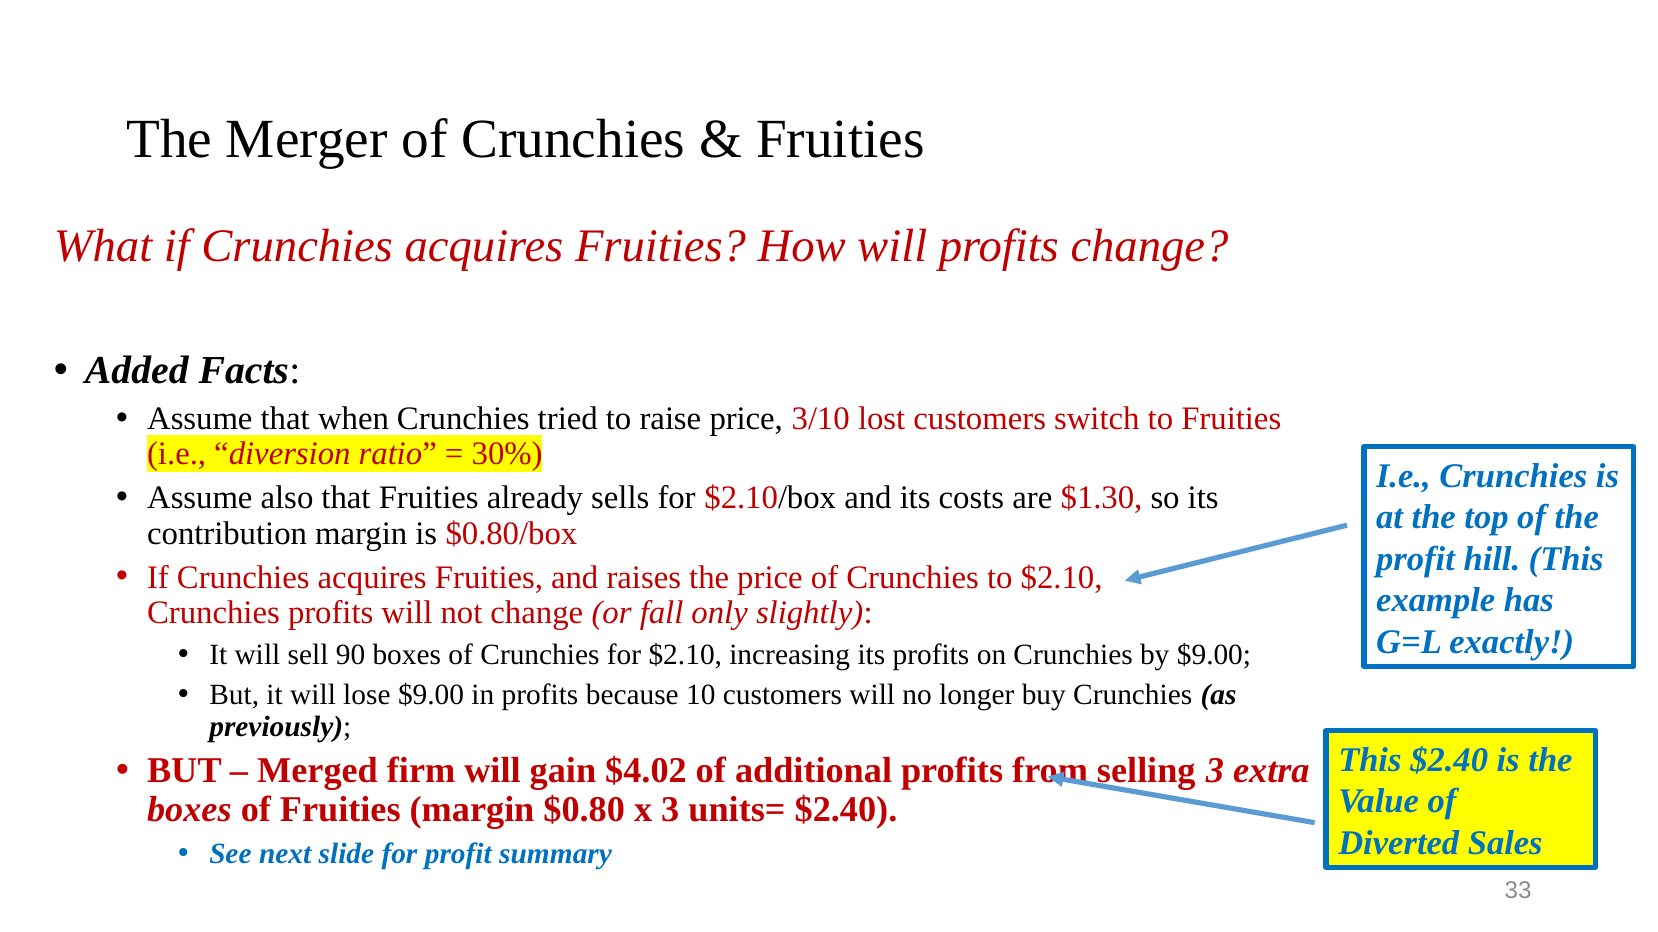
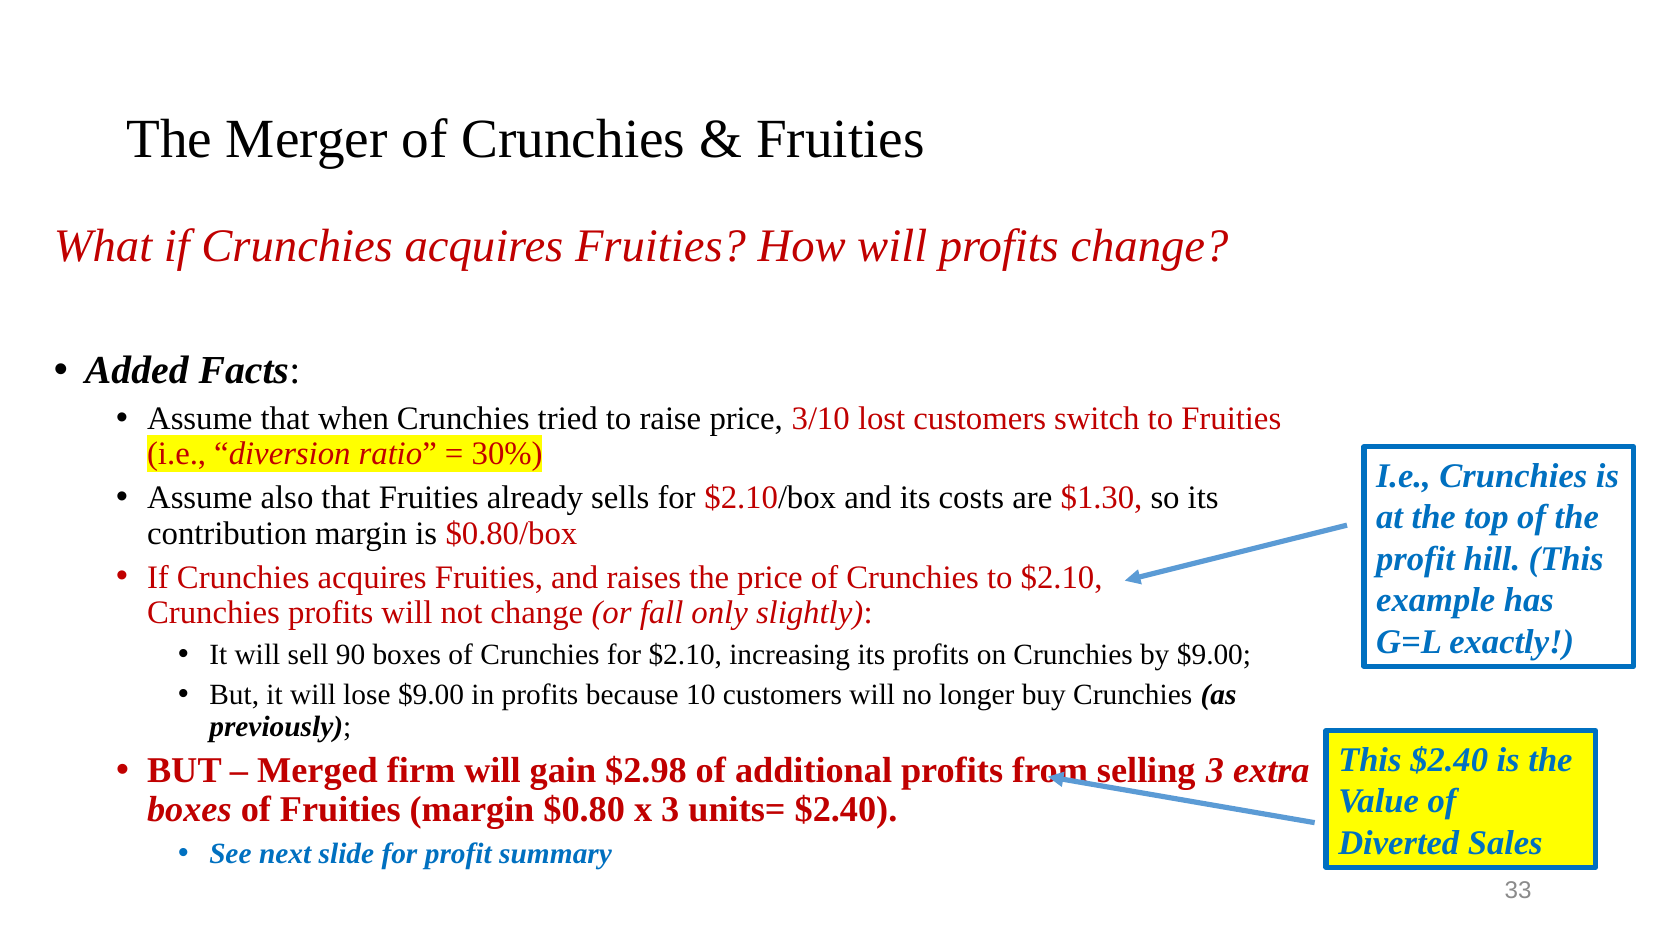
$4.02: $4.02 -> $2.98 (646, 771)
